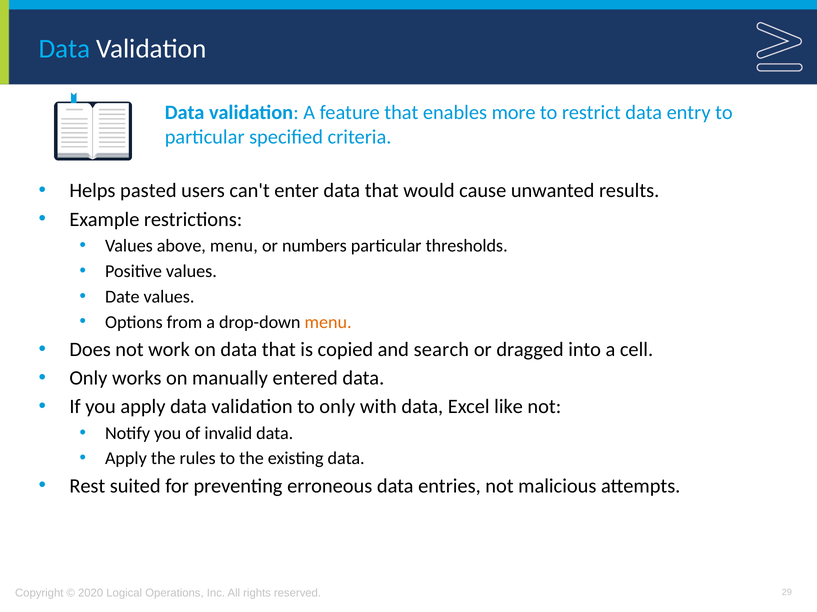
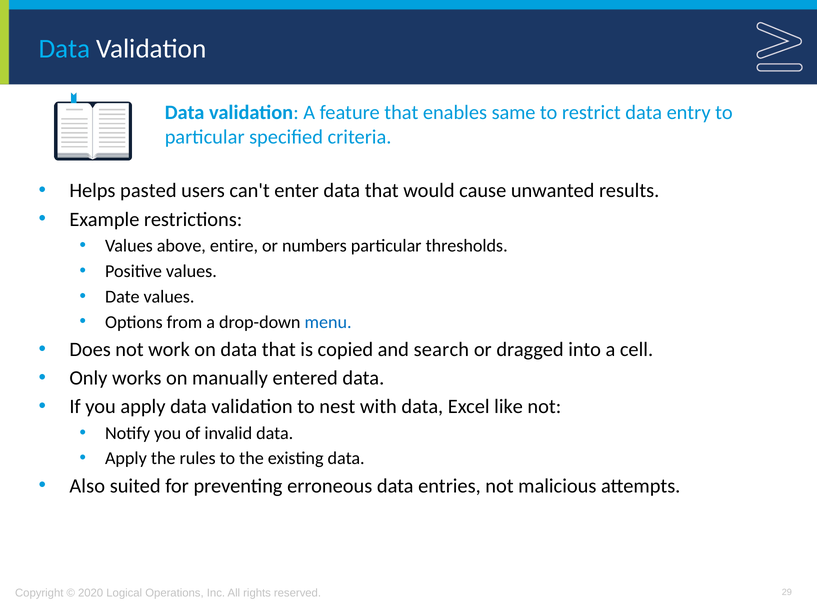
more: more -> same (514, 113)
above menu: menu -> entire (234, 246)
menu colour: orange -> blue (328, 322)
to only: only -> nest (337, 407)
Rest: Rest -> Also (87, 486)
